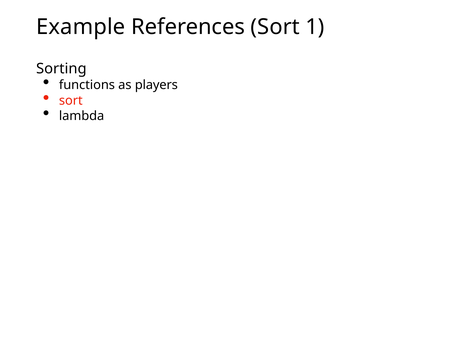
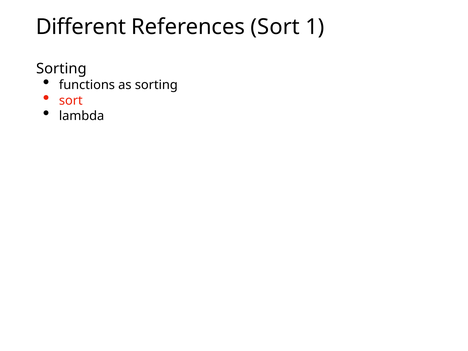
Example: Example -> Different (81, 27)
as players: players -> sorting (156, 85)
